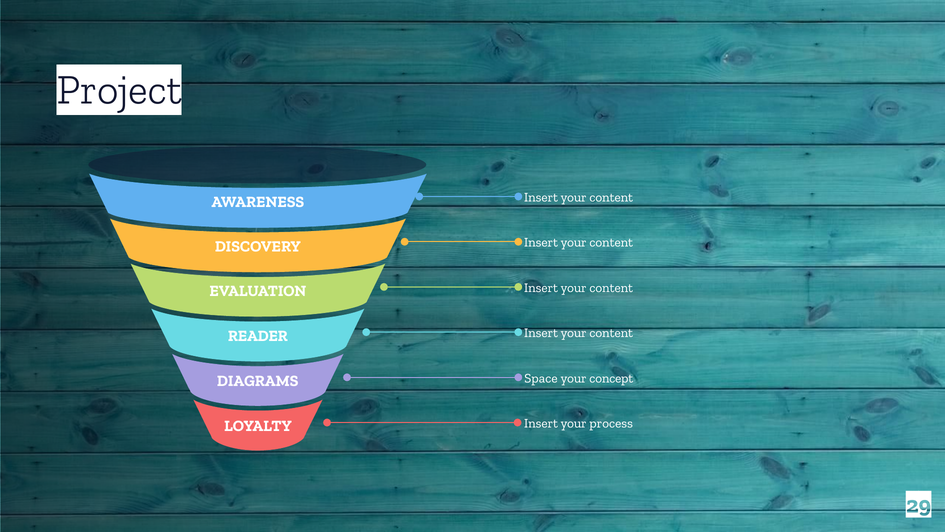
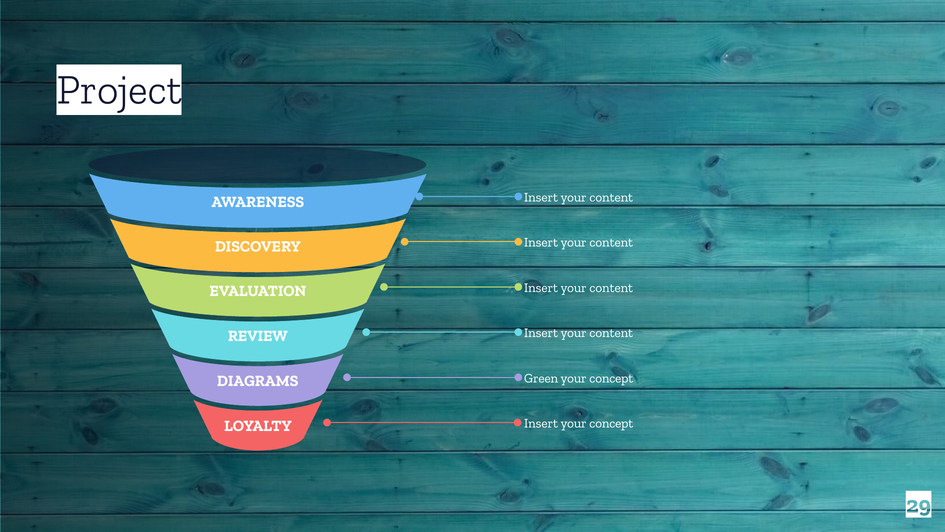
READER: READER -> REVIEW (258, 336)
Space: Space -> Green (541, 378)
Insert your process: process -> concept (611, 423)
